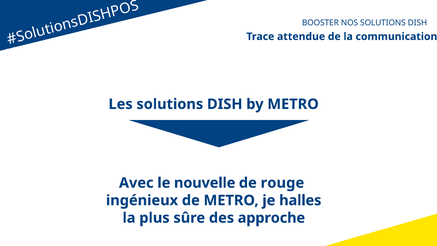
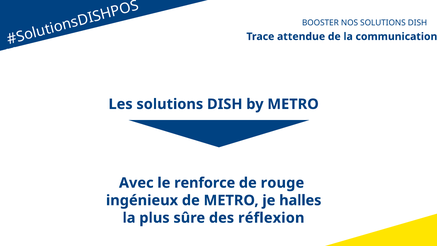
nouvelle: nouvelle -> renforce (205, 183)
approche: approche -> réflexion (271, 218)
